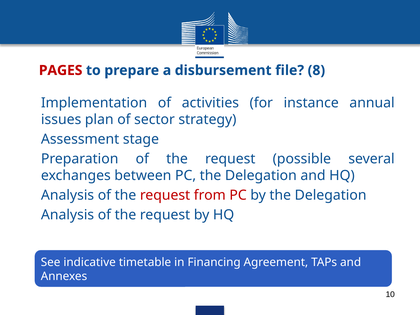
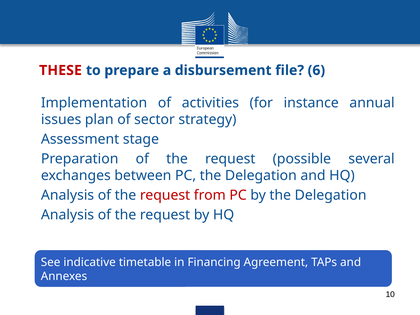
PAGES: PAGES -> THESE (61, 70)
8: 8 -> 6 (316, 70)
